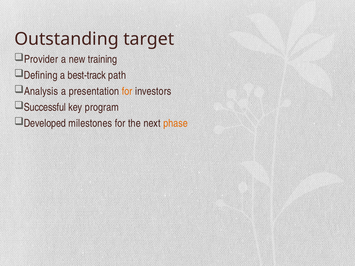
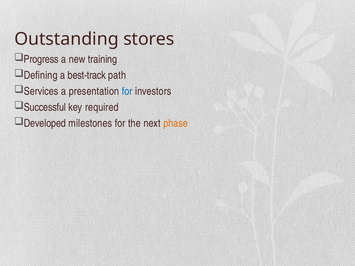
target: target -> stores (149, 39)
Provider: Provider -> Progress (41, 59)
Analysis: Analysis -> Services (41, 91)
for colour: orange -> blue (127, 91)
program: program -> required (102, 107)
